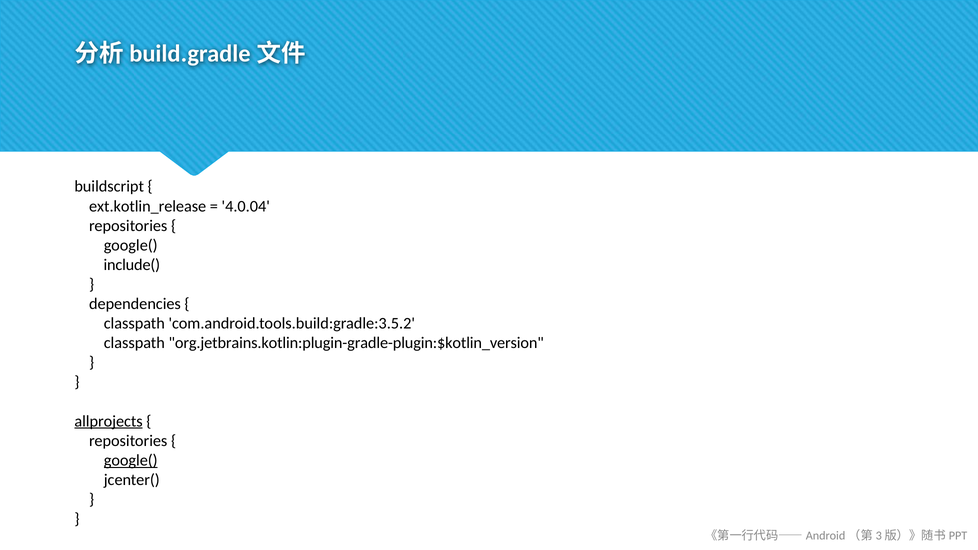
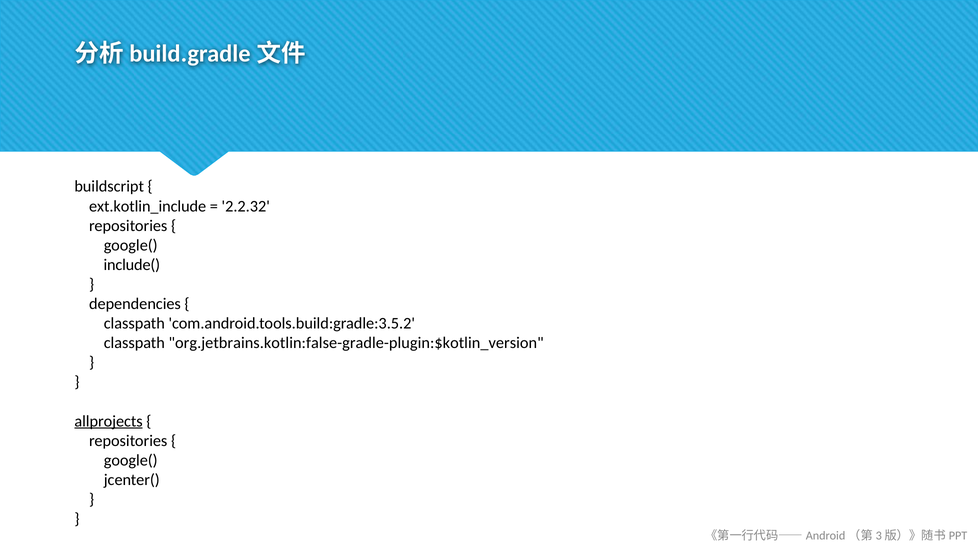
ext.kotlin_release: ext.kotlin_release -> ext.kotlin_include (148, 206)
4.0.04: 4.0.04 -> 2.2.32 (246, 206)
org.jetbrains.kotlin:plugin-gradle-plugin:$kotlin_version: org.jetbrains.kotlin:plugin-gradle-plugin:$kotlin_version -> org.jetbrains.kotlin:false-gradle-plugin:$kotlin_version (356, 343)
google( underline: present -> none (131, 460)
